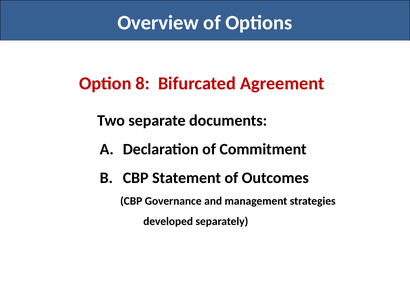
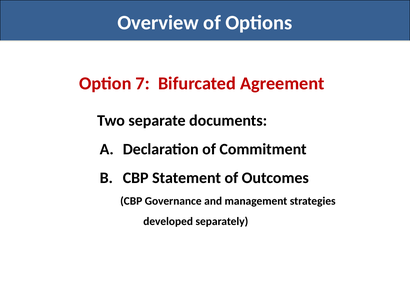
8: 8 -> 7 (143, 83)
